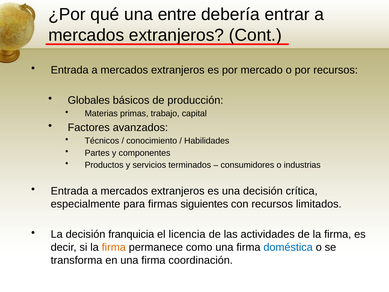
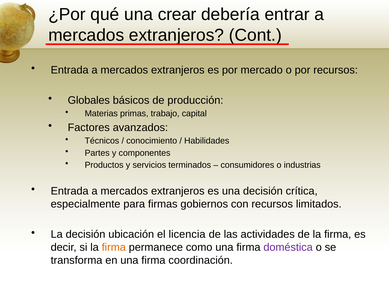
entre: entre -> crear (177, 14)
siguientes: siguientes -> gobiernos (204, 204)
franquicia: franquicia -> ubicación (131, 234)
doméstica colour: blue -> purple (288, 247)
